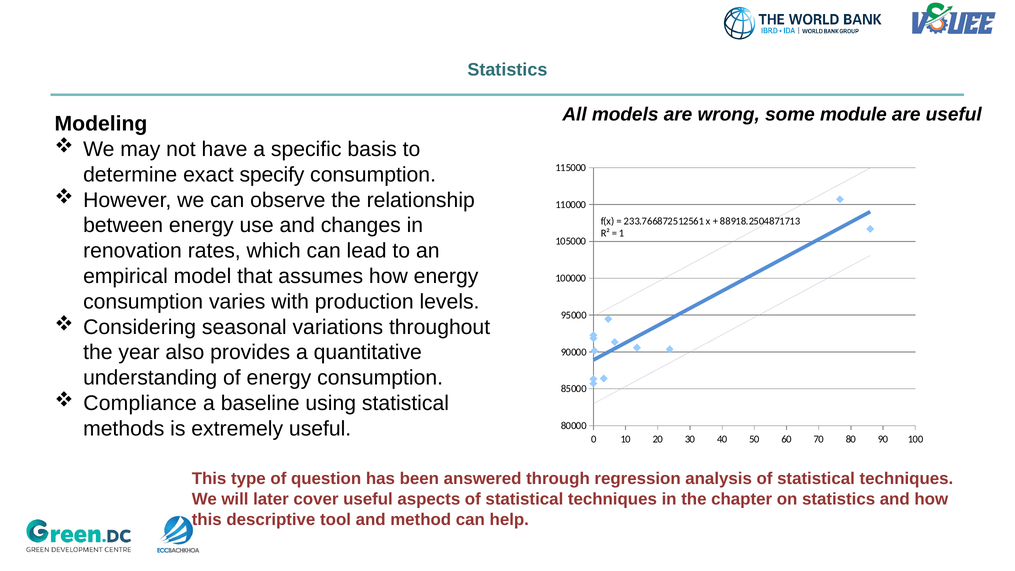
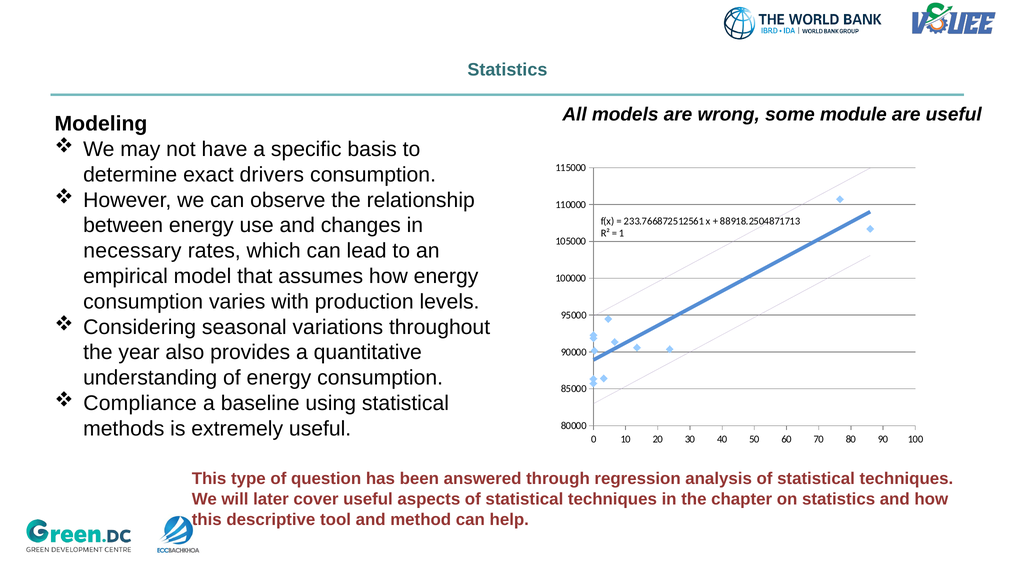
specify: specify -> drivers (272, 175)
renovation: renovation -> necessary (132, 251)
